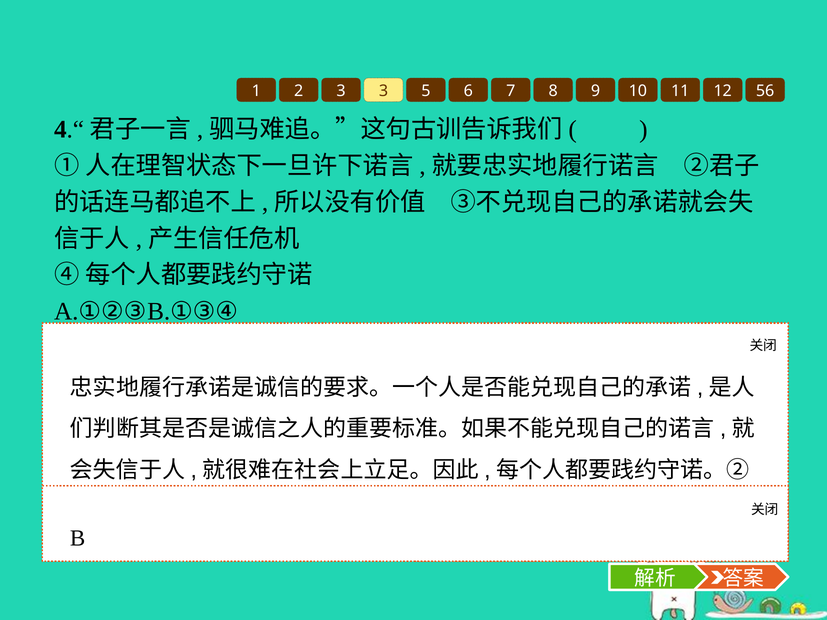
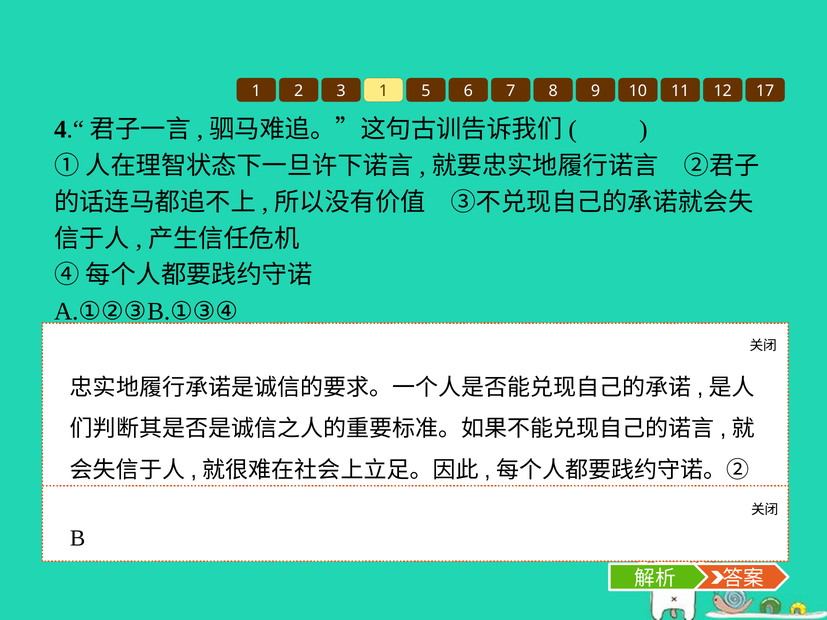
3 3: 3 -> 1 (383, 91)
56: 56 -> 17 (765, 91)
